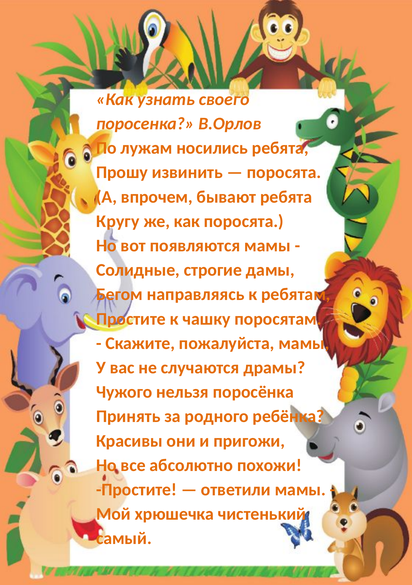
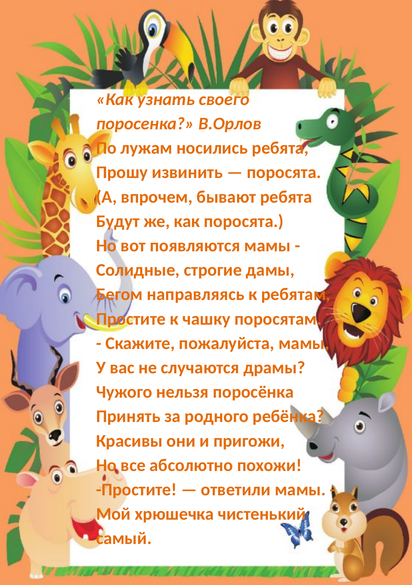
Кругу: Кругу -> Будут (118, 221)
